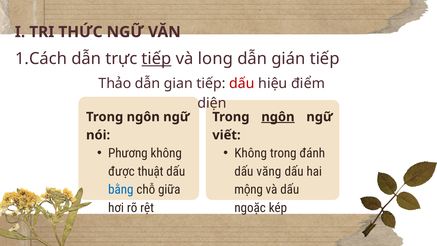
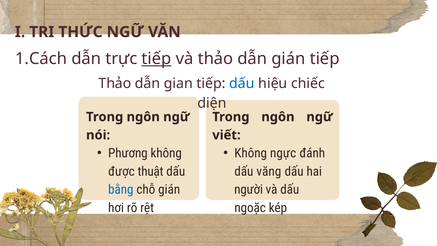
và long: long -> thảo (215, 59)
dấu colour: red -> blue (242, 83)
điểm: điểm -> chiếc (308, 83)
ngôn underline: present -> none (278, 117)
Không trong: trong -> ngực (283, 153)
chỗ giữa: giữa -> gián (169, 190)
mộng: mộng -> người (249, 190)
